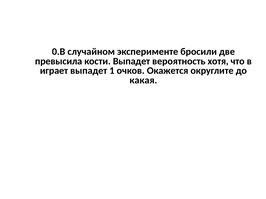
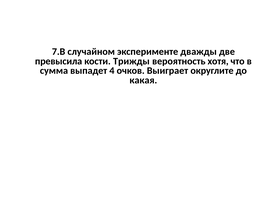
0.В: 0.В -> 7.В (59, 52)
бросили: бросили -> дважды (199, 52)
кости Выпадет: Выпадет -> Трижды (131, 61)
играет: играет -> сумма (54, 71)
1: 1 -> 4 (112, 71)
Окажется: Окажется -> Выиграет (168, 71)
